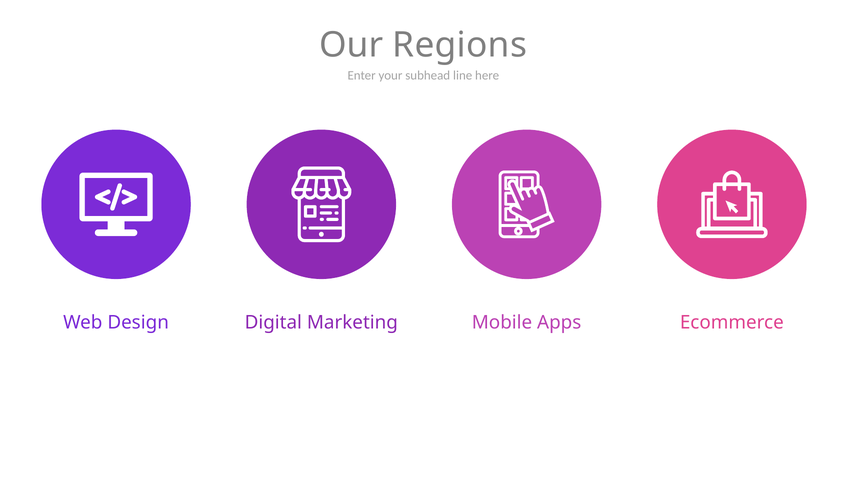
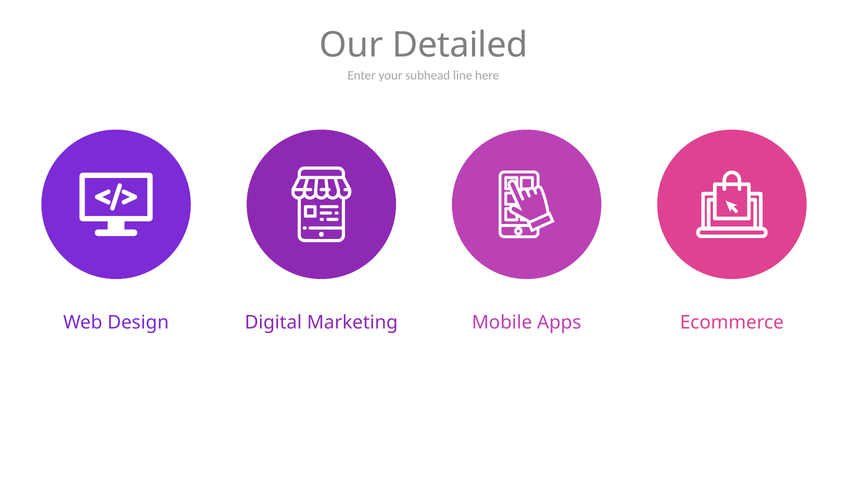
Regions: Regions -> Detailed (460, 45)
